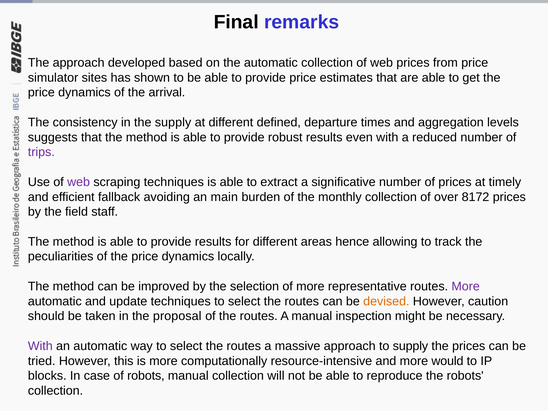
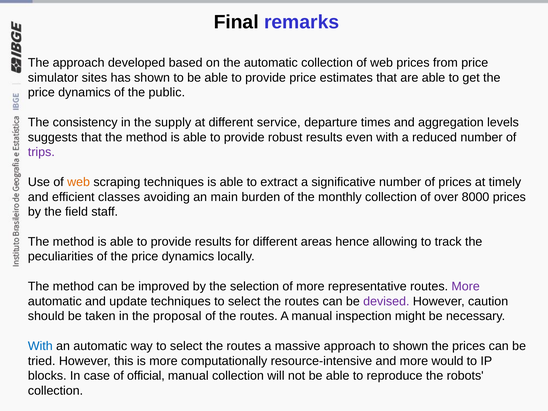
arrival: arrival -> public (167, 92)
defined: defined -> service (279, 122)
web colour: purple -> orange (79, 182)
fallback: fallback -> classes (119, 197)
8172: 8172 -> 8000 (476, 197)
devised colour: orange -> purple (386, 301)
With colour: purple -> blue (40, 346)
to supply: supply -> shown (410, 346)
of robots: robots -> official (146, 376)
